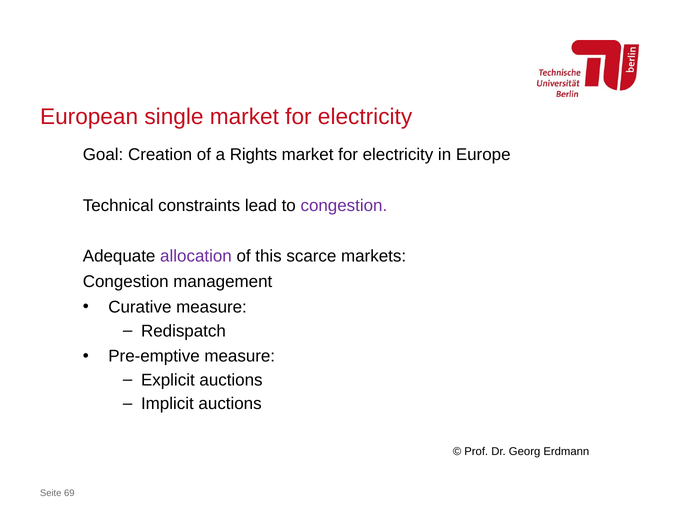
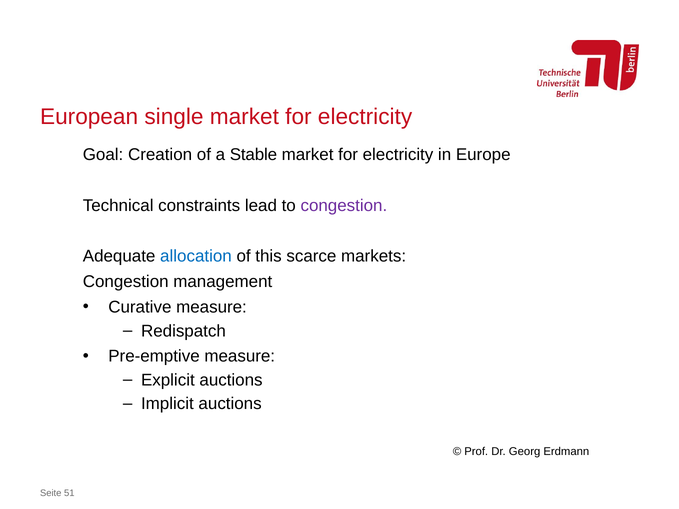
Rights: Rights -> Stable (253, 155)
allocation colour: purple -> blue (196, 256)
69: 69 -> 51 (69, 493)
